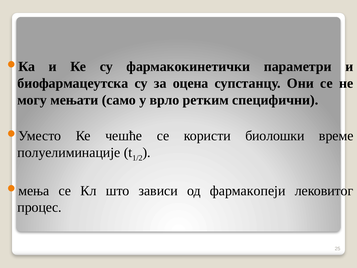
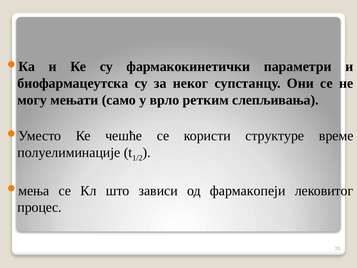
оцена: оцена -> неког (191, 83)
специфични: специфични -> слепљивања (275, 100)
биолошки: биолошки -> структуре (275, 136)
